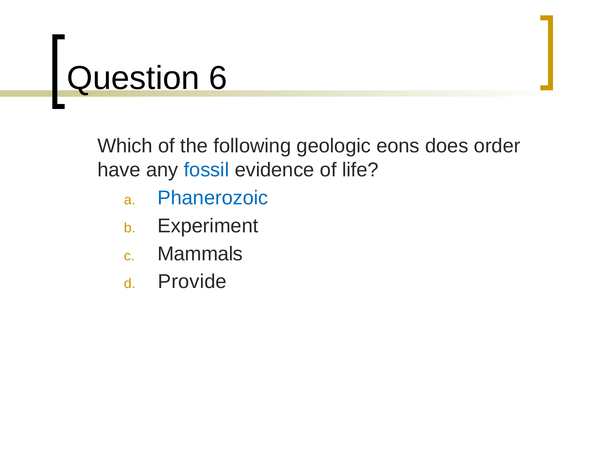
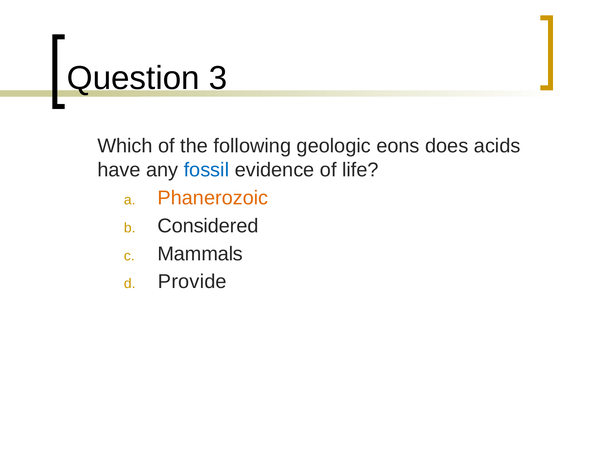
6: 6 -> 3 (218, 78)
order: order -> acids (497, 146)
Phanerozoic colour: blue -> orange (213, 198)
Experiment: Experiment -> Considered (208, 226)
